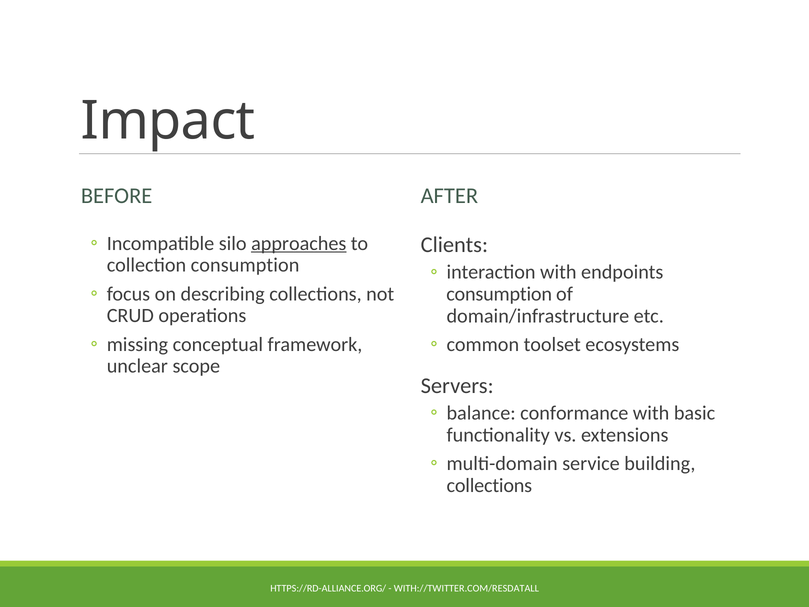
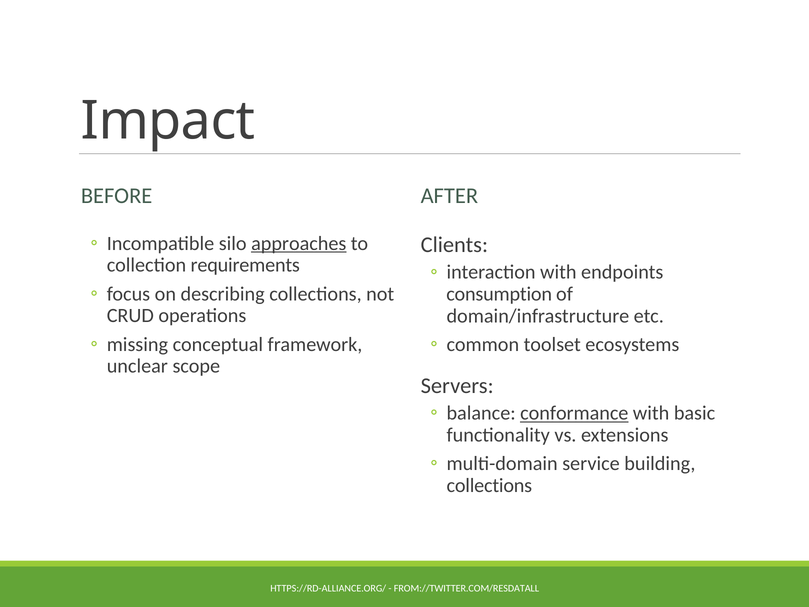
collection consumption: consumption -> requirements (245, 265)
conformance underline: none -> present (574, 413)
WITH://TWITTER.COM/RESDATALL: WITH://TWITTER.COM/RESDATALL -> FROM://TWITTER.COM/RESDATALL (466, 588)
